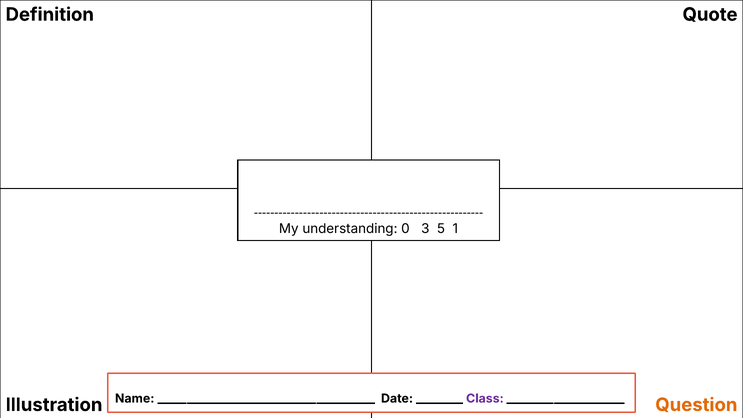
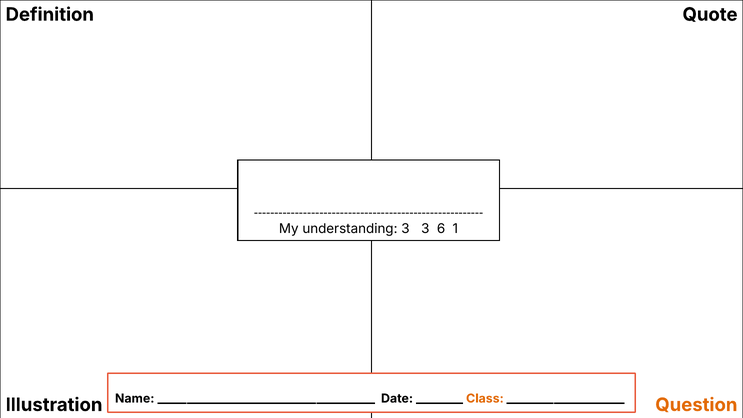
understanding 0: 0 -> 3 (405, 229)
5: 5 -> 6 (441, 229)
Class colour: purple -> orange (485, 398)
